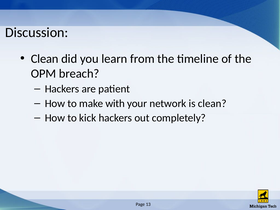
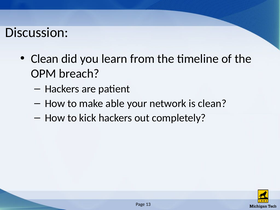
with: with -> able (115, 103)
